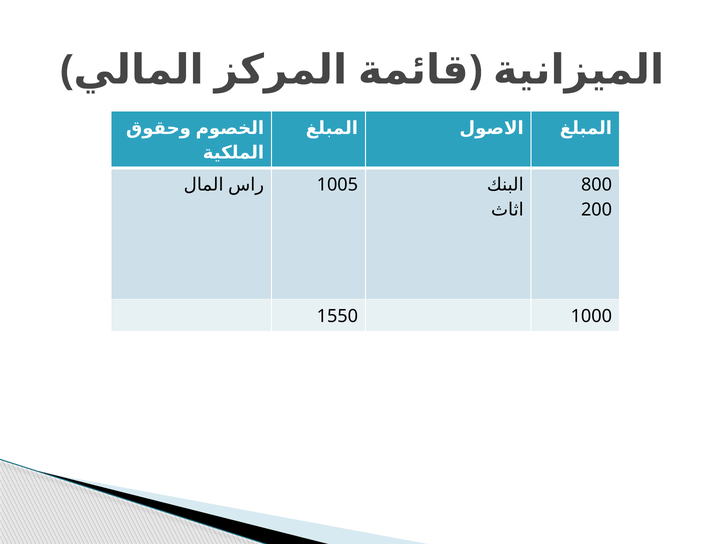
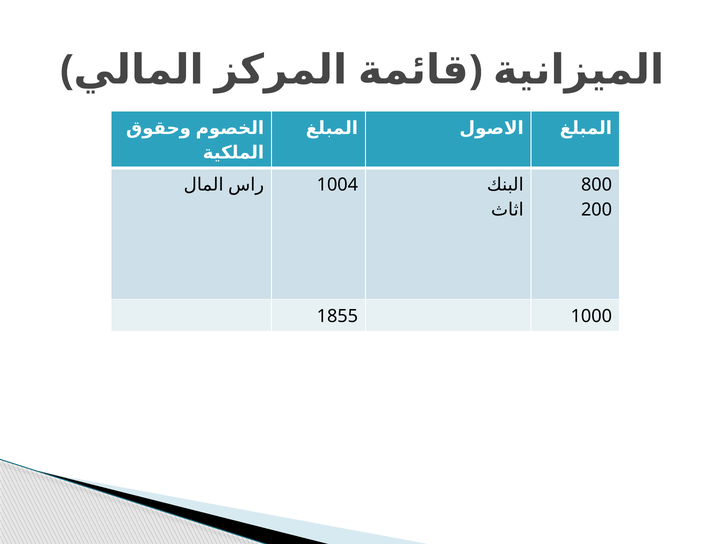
1005: 1005 -> 1004 (337, 185)
1550: 1550 -> 1855 (337, 316)
